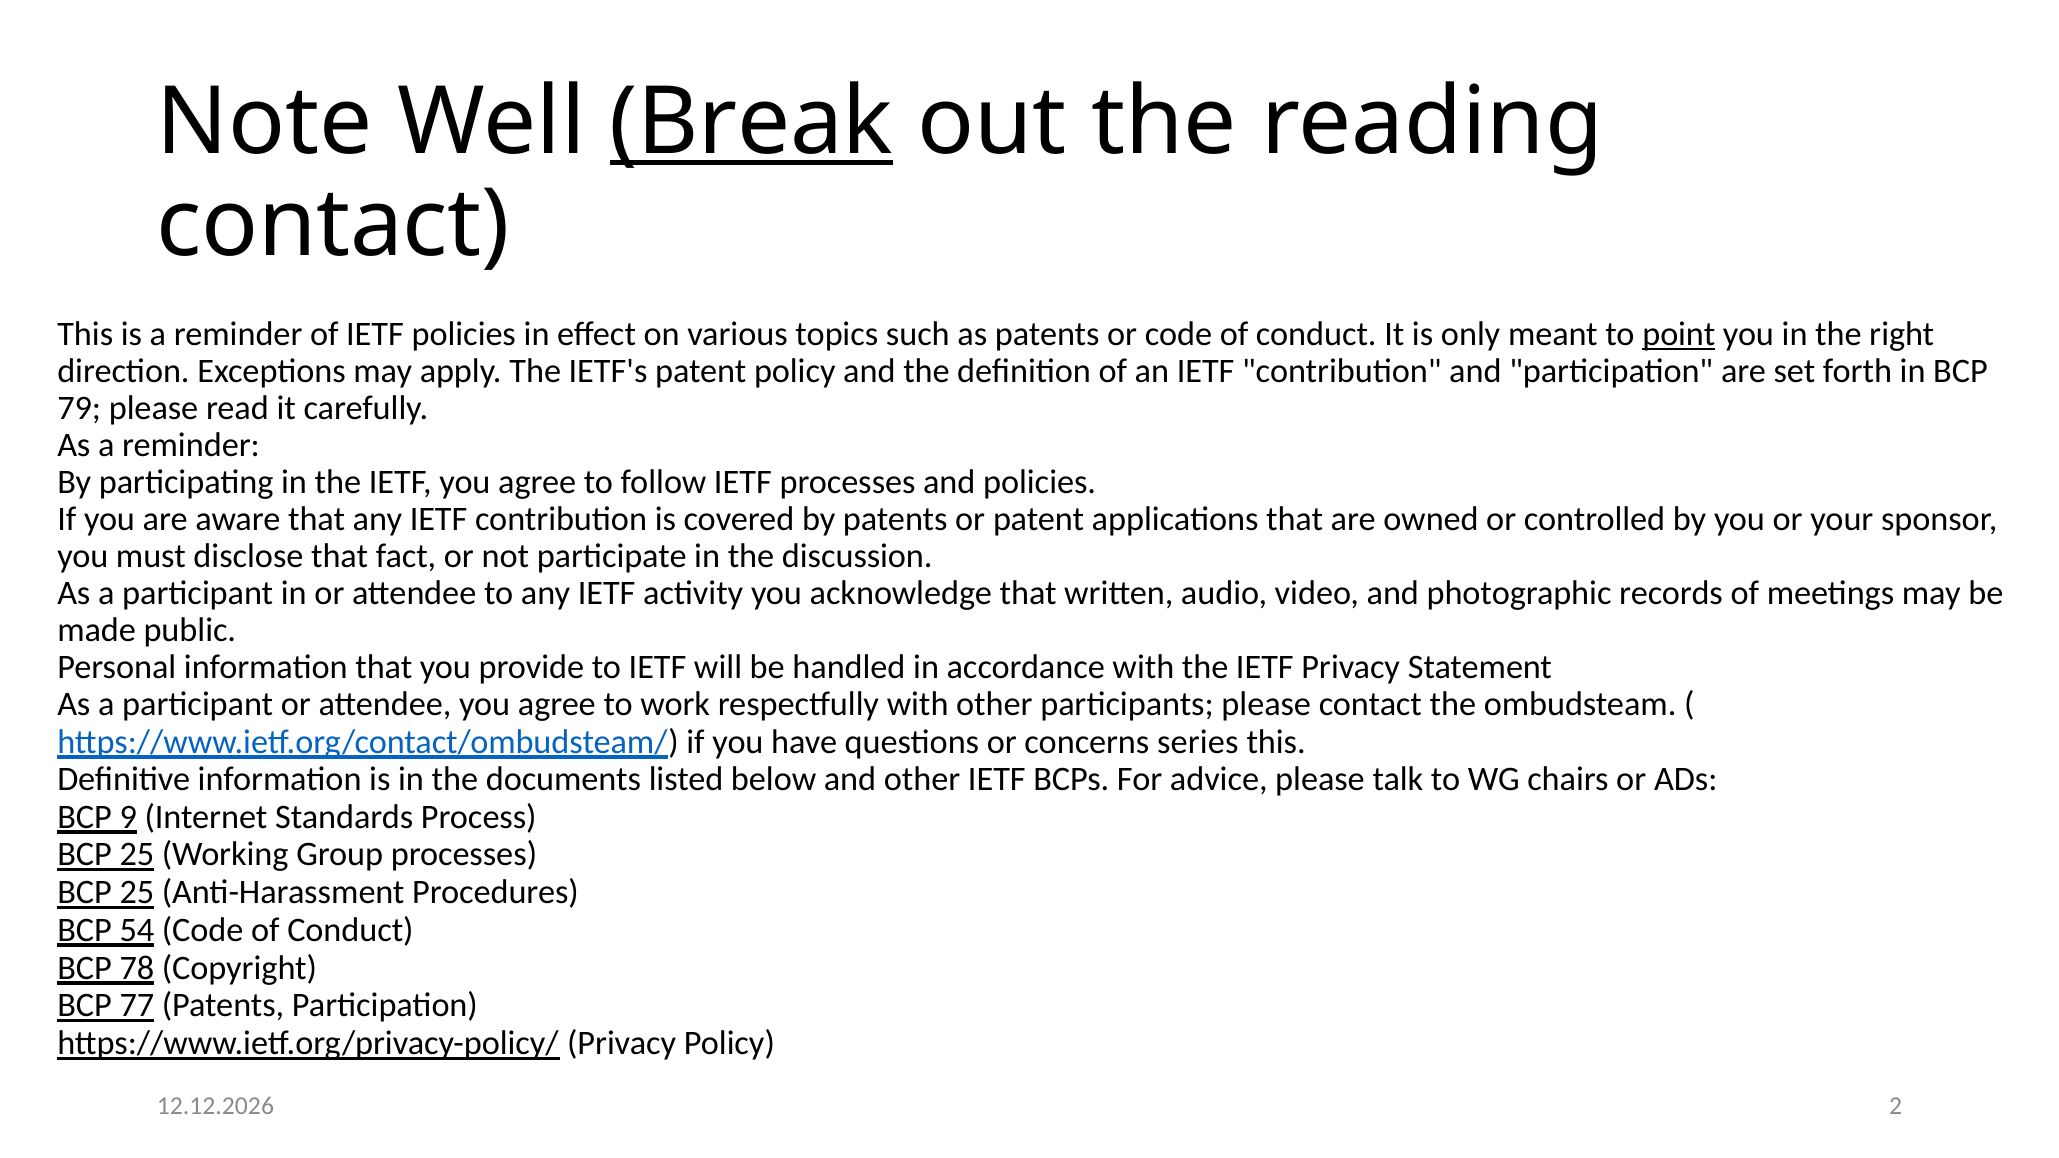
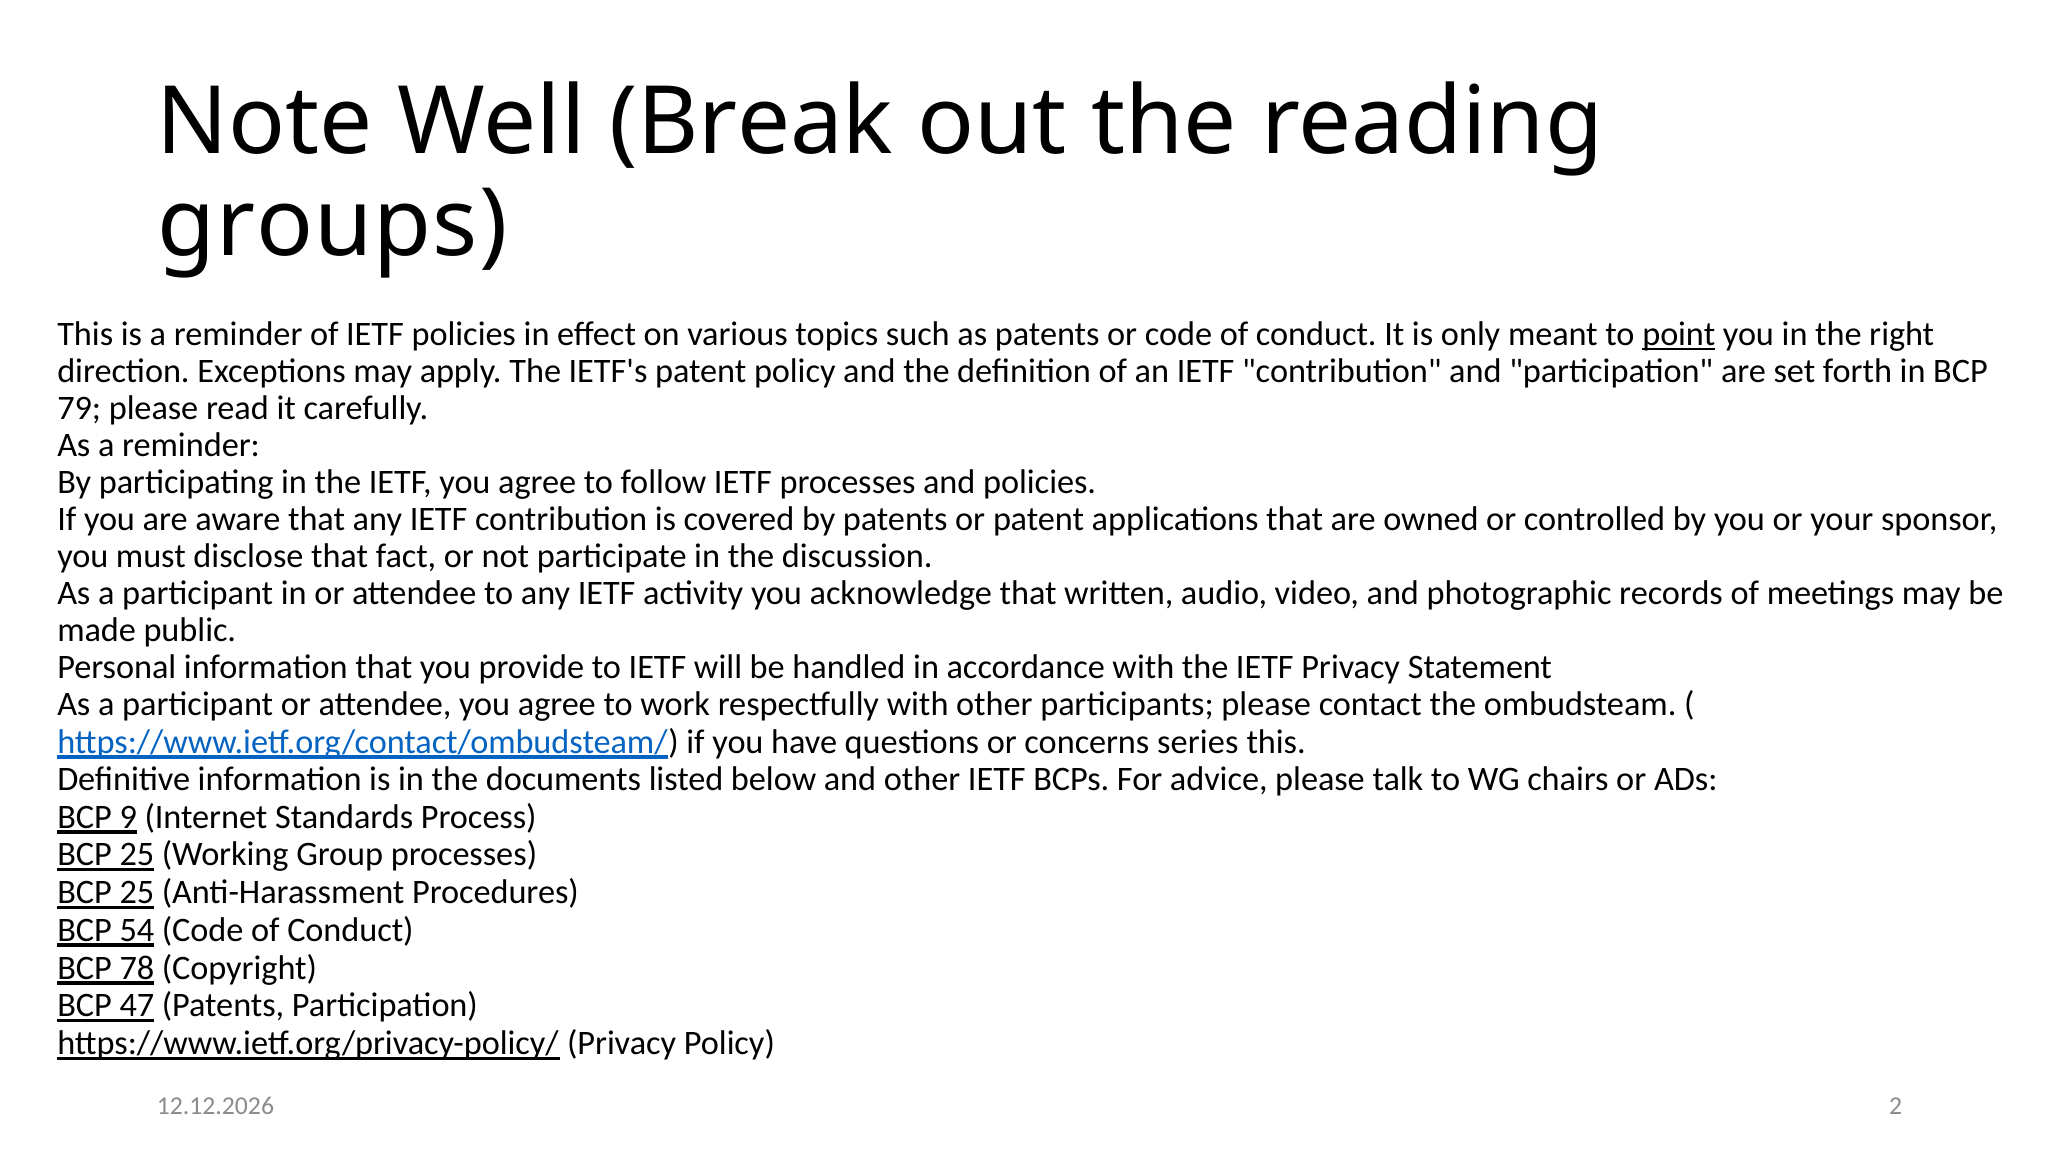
Break underline: present -> none (752, 122)
contact: contact -> groups (333, 224)
77: 77 -> 47 (137, 1006)
